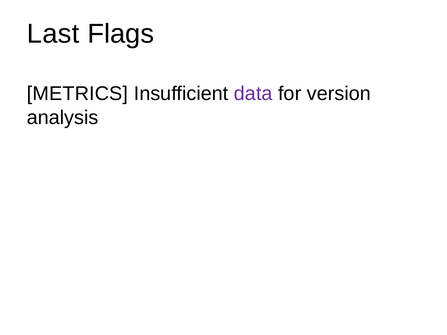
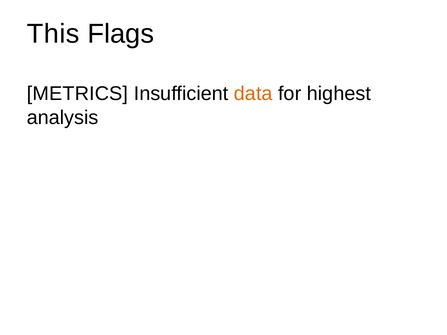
Last: Last -> This (53, 34)
data colour: purple -> orange (253, 94)
version: version -> highest (339, 94)
